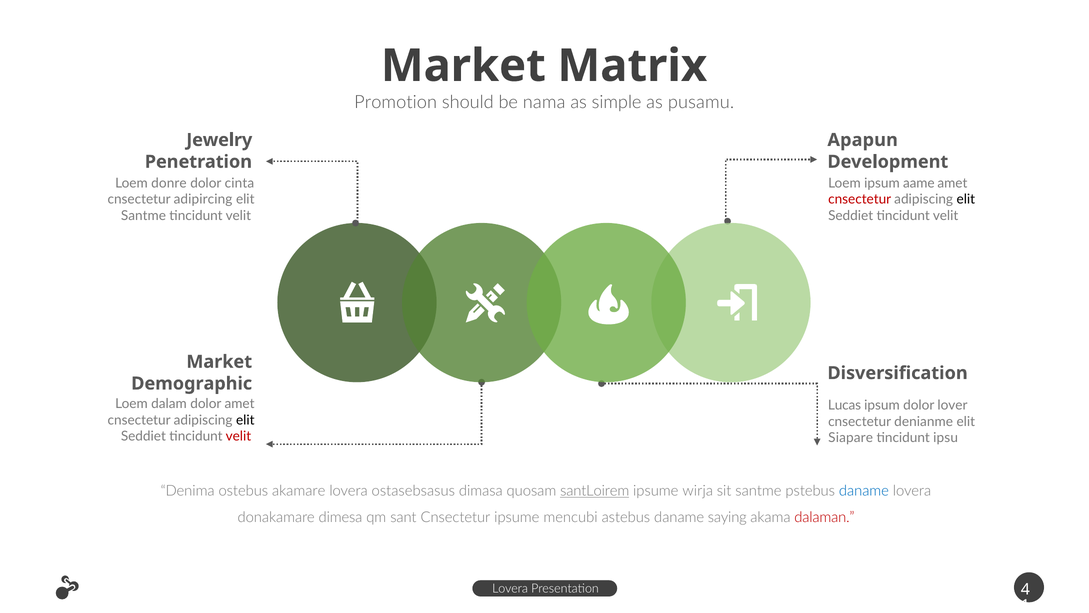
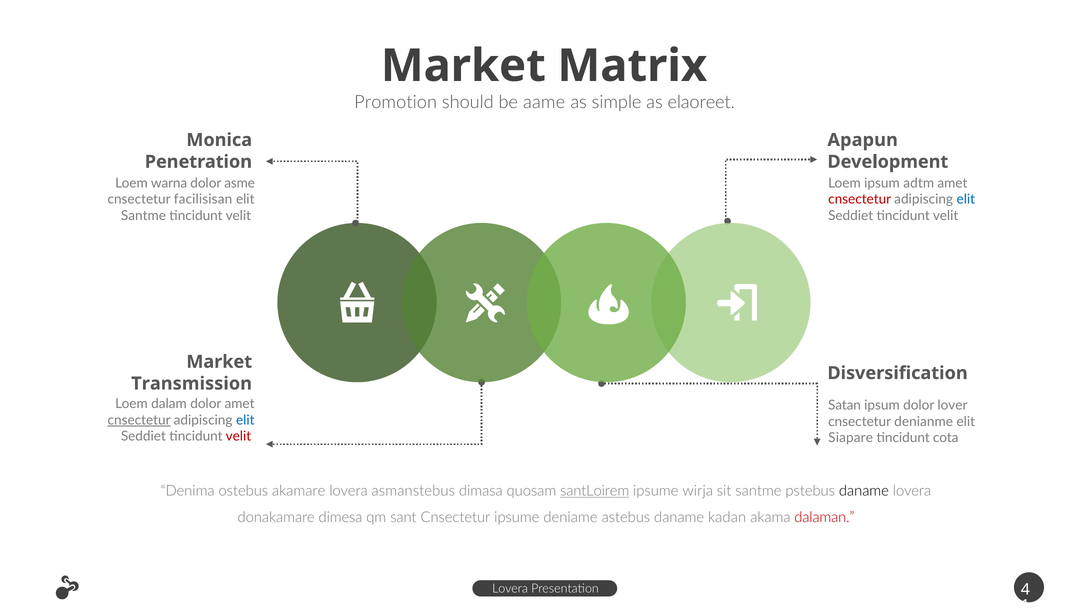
nama: nama -> aame (544, 102)
pusamu: pusamu -> elaoreet (701, 102)
Jewelry: Jewelry -> Monica (219, 140)
donre: donre -> warna (169, 183)
cinta: cinta -> asme (240, 183)
aame: aame -> adtm (919, 183)
adipircing: adipircing -> facilisisan (203, 199)
elit colour: black -> blue (966, 199)
Demographic: Demographic -> Transmission (192, 383)
Lucas: Lucas -> Satan (845, 405)
cnsectetur underline: none -> present (139, 420)
elit colour: black -> blue (245, 420)
ipsu: ipsu -> cota (946, 438)
ostasebsasus: ostasebsasus -> asmanstebus (413, 491)
daname colour: blue -> black (864, 491)
mencubi: mencubi -> deniame (570, 517)
saying: saying -> kadan (727, 517)
